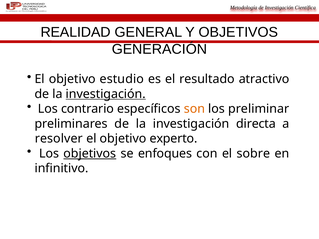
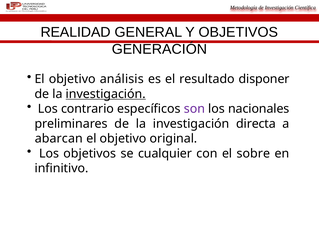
estudio: estudio -> análisis (122, 79)
atractivo: atractivo -> disponer (264, 79)
son colour: orange -> purple (194, 109)
preliminar: preliminar -> nacionales (259, 109)
resolver: resolver -> abarcan (59, 139)
experto: experto -> original (173, 139)
objetivos underline: present -> none (90, 154)
enfoques: enfoques -> cualquier (165, 154)
